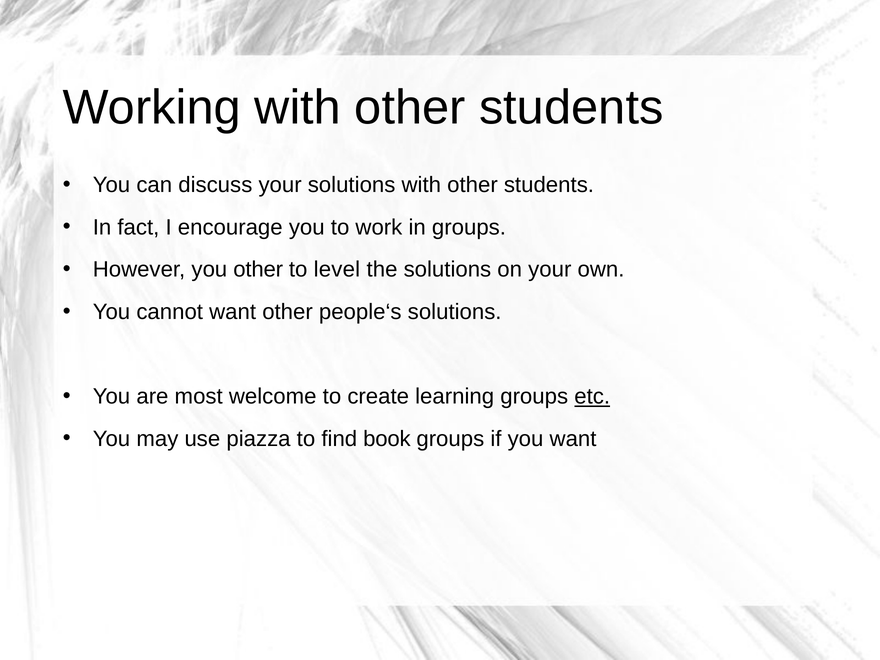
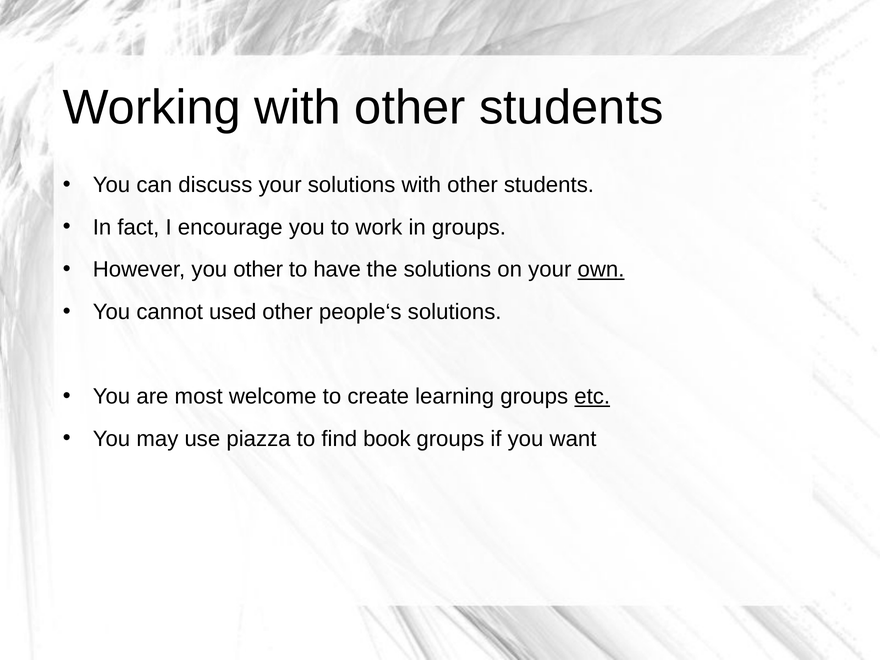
level: level -> have (337, 270)
own underline: none -> present (601, 270)
cannot want: want -> used (233, 312)
